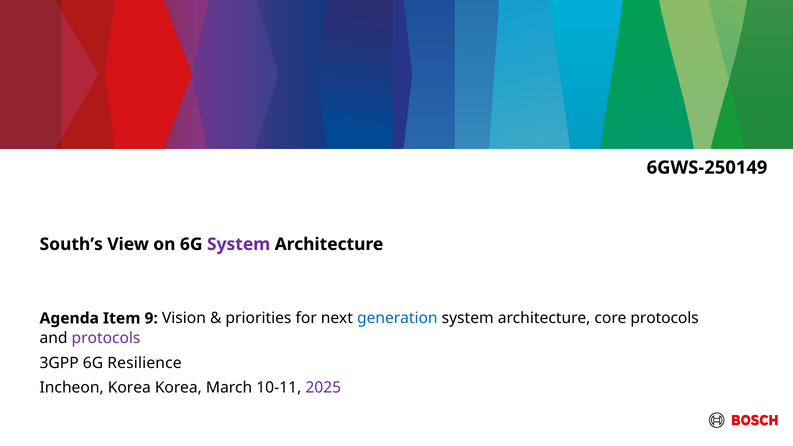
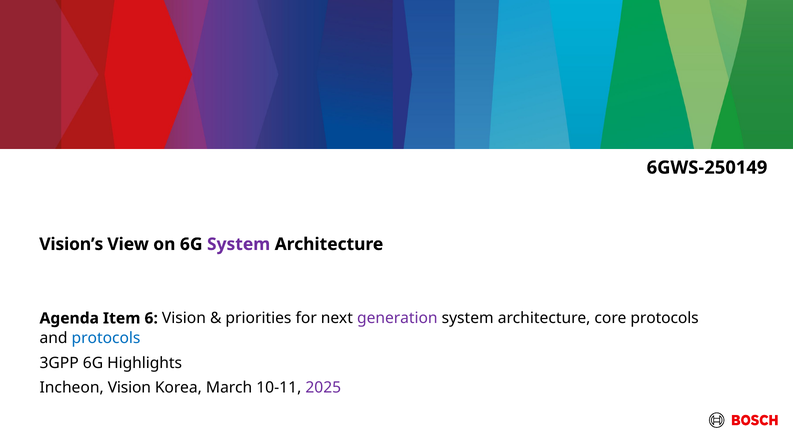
South’s: South’s -> Vision’s (71, 244)
9: 9 -> 6 (151, 318)
generation colour: blue -> purple (397, 318)
protocols colour: purple -> blue (106, 338)
Resilience: Resilience -> Highlights (145, 363)
Incheon Korea: Korea -> Vision (129, 388)
